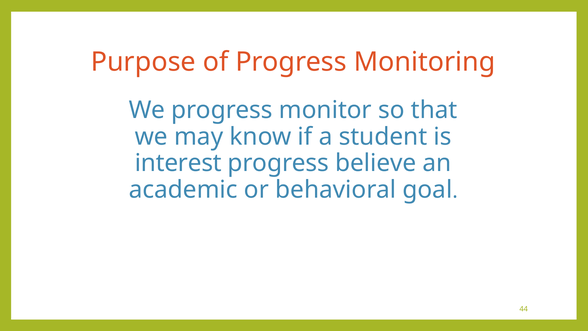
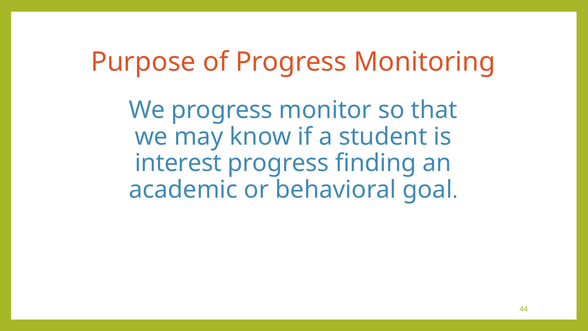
believe: believe -> finding (376, 163)
